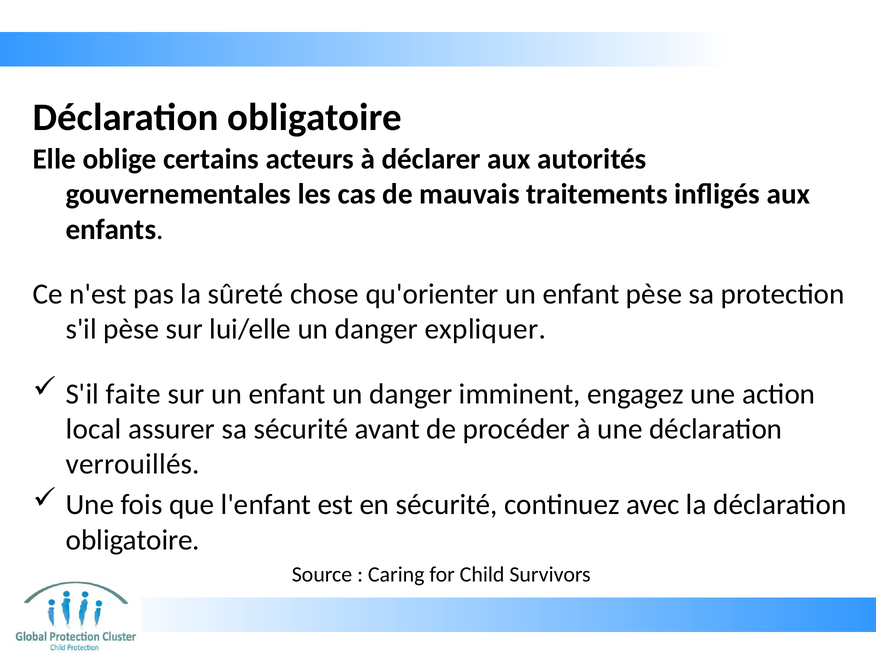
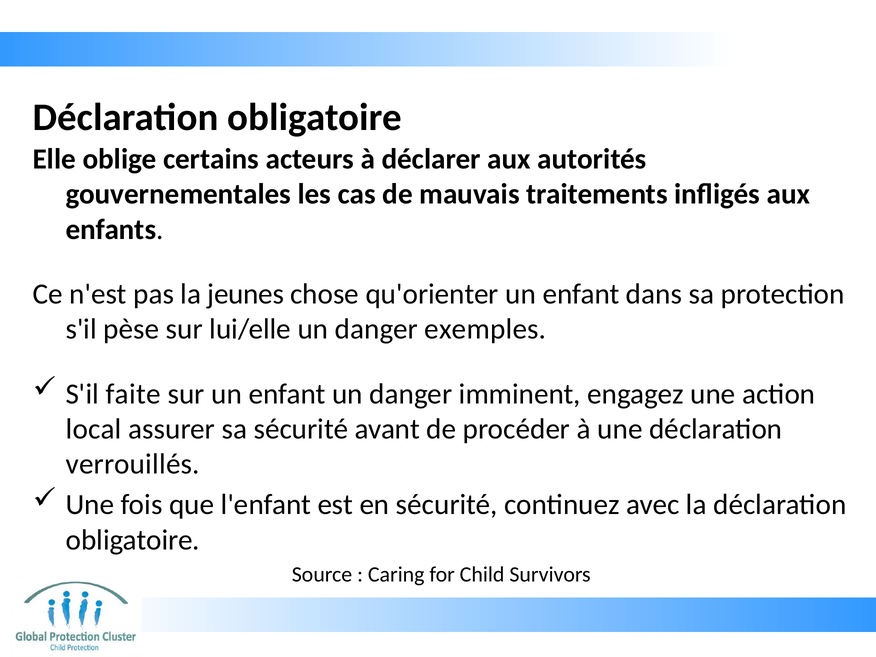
sûreté: sûreté -> jeunes (246, 294)
enfant pèse: pèse -> dans (654, 294)
expliquer: expliquer -> exemples (485, 329)
